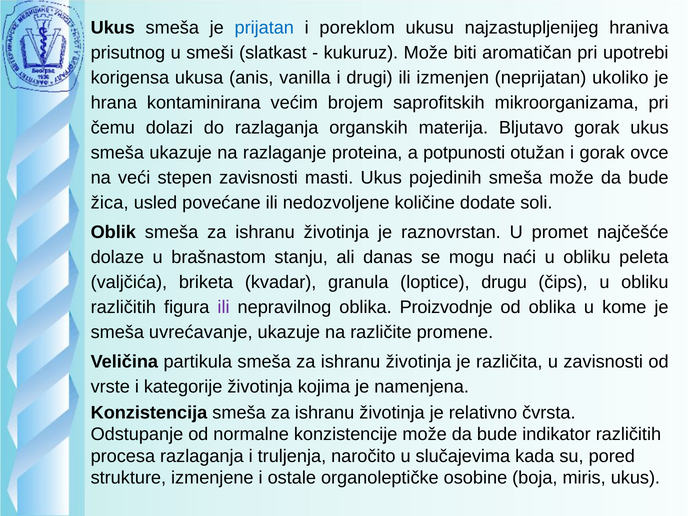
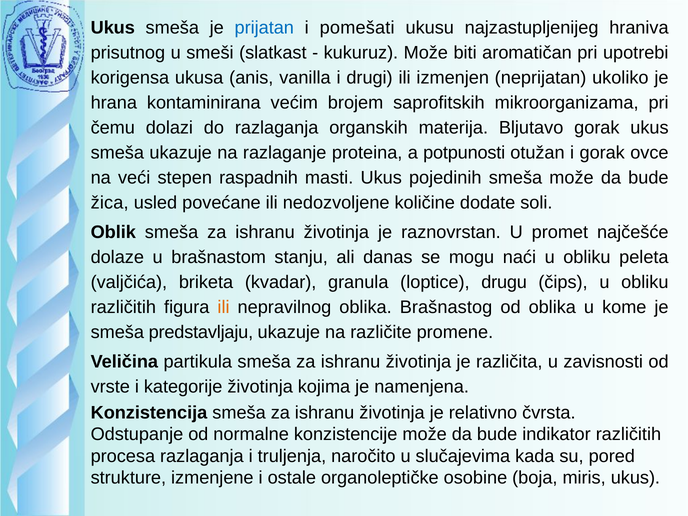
poreklom: poreklom -> pomešati (357, 28)
stepen zavisnosti: zavisnosti -> raspadnih (259, 178)
ili colour: purple -> orange (224, 307)
Proizvodnje: Proizvodnje -> Brašnastog (446, 307)
uvrećavanje: uvrećavanje -> predstavljaju (201, 332)
